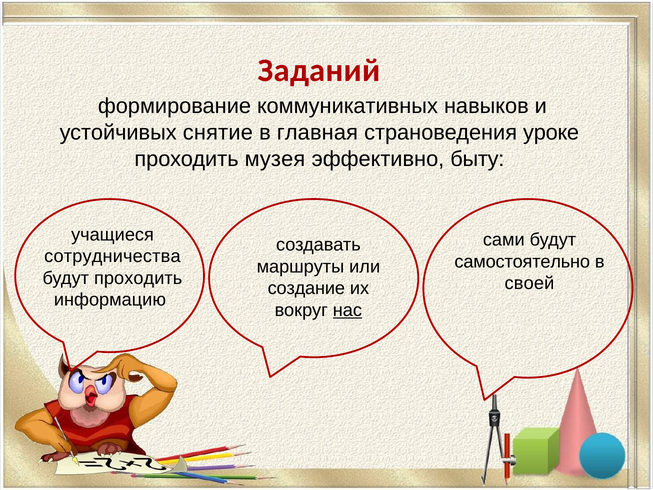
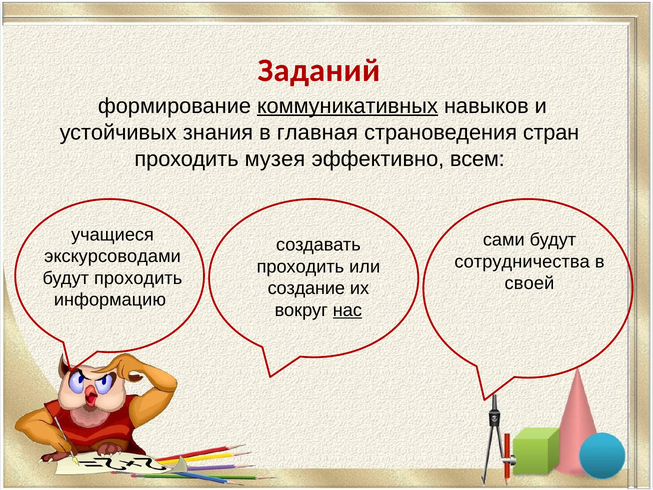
коммуникативных underline: none -> present (347, 106)
снятие: снятие -> знания (218, 133)
уроке: уроке -> стран (551, 133)
быту: быту -> всем (477, 159)
сотрудничества: сотрудничества -> экскурсоводами (112, 256)
самостоятельно: самостоятельно -> сотрудничества (522, 262)
маршруты: маршруты -> проходить (300, 267)
